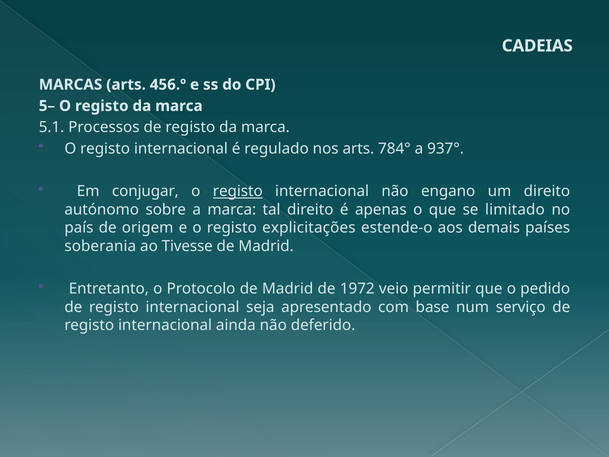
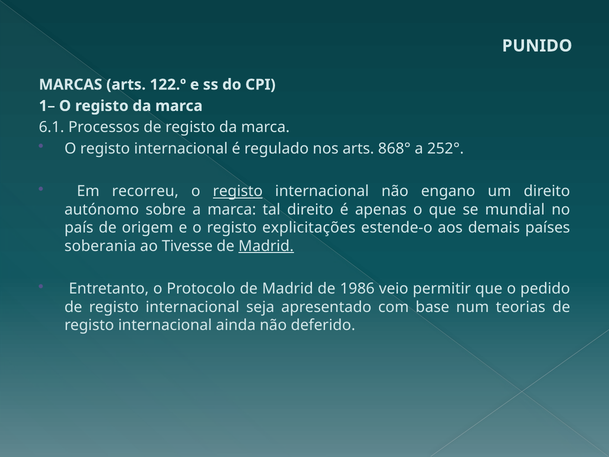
CADEIAS: CADEIAS -> PUNIDO (537, 46)
456.º: 456.º -> 122.º (168, 85)
5–: 5– -> 1– (47, 106)
5.1: 5.1 -> 6.1 (52, 127)
784°: 784° -> 868° (394, 149)
937°: 937° -> 252° (446, 149)
conjugar: conjugar -> recorreu (145, 191)
limitado: limitado -> mundial (515, 209)
Madrid underline: none -> present (266, 246)
1972: 1972 -> 1986 (357, 289)
serviço: serviço -> teorias (521, 307)
